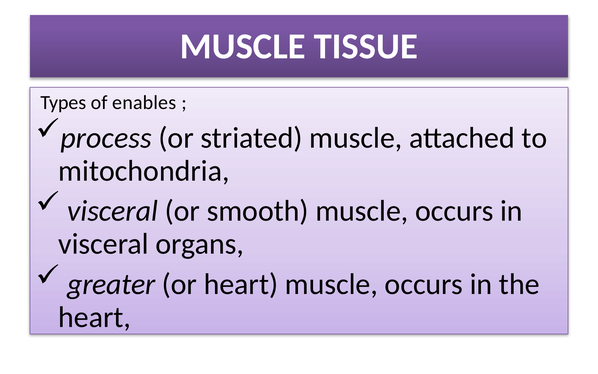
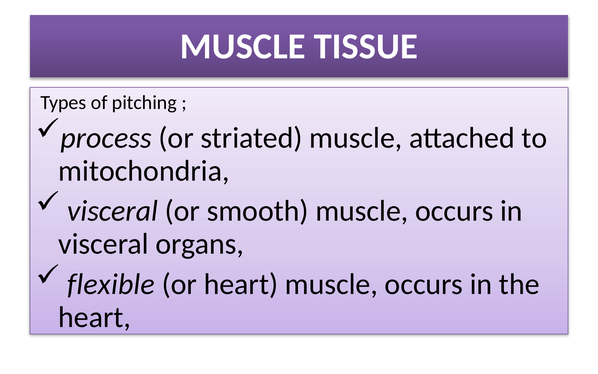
enables: enables -> pitching (144, 103)
greater: greater -> flexible (111, 284)
